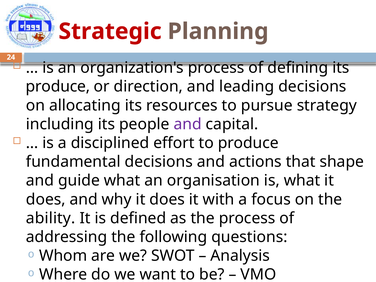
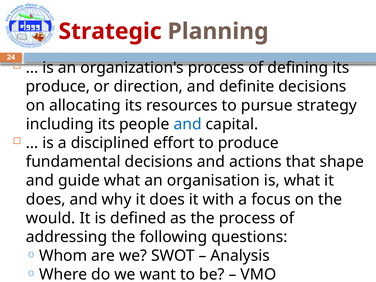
leading: leading -> definite (247, 87)
and colour: purple -> blue (188, 124)
ability: ability -> would (51, 218)
